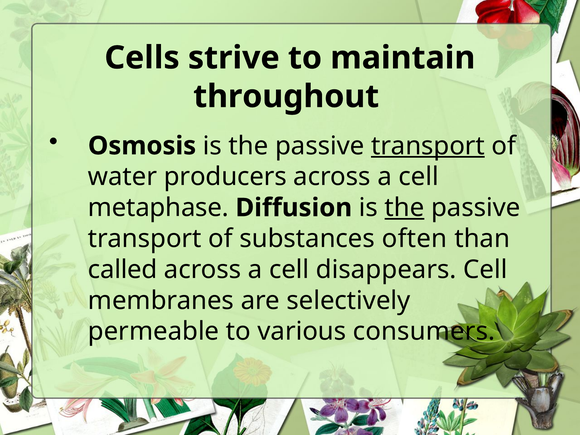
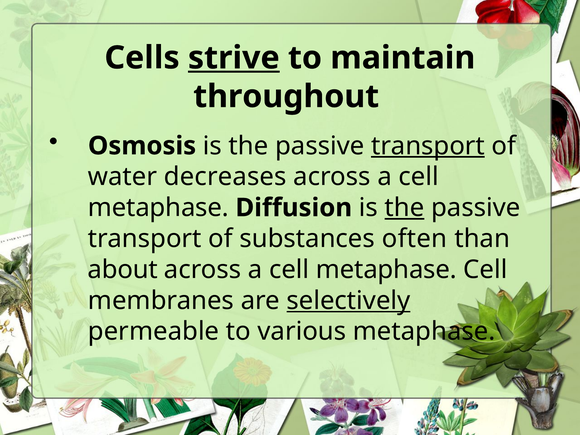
strive underline: none -> present (234, 58)
producers: producers -> decreases (225, 177)
called: called -> about (123, 270)
disappears: disappears -> metaphase (386, 270)
selectively underline: none -> present (348, 301)
various consumers: consumers -> metaphase (424, 331)
